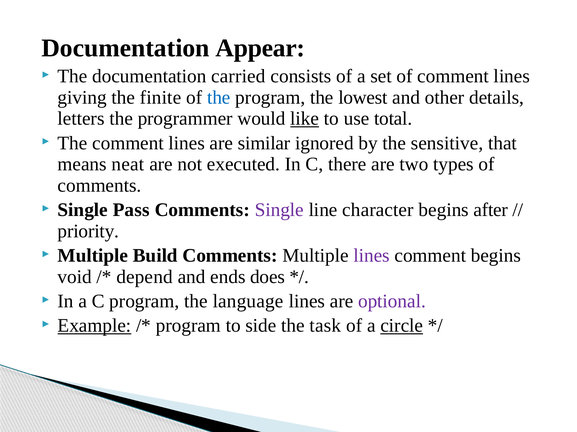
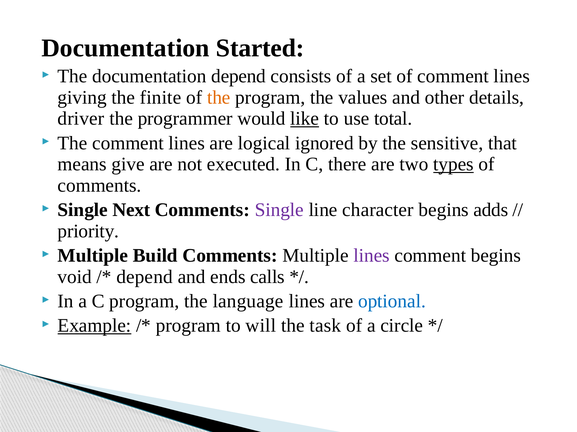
Appear: Appear -> Started (260, 48)
documentation carried: carried -> depend (239, 76)
the colour: blue -> orange (219, 98)
lowest: lowest -> values (363, 98)
letters: letters -> driver (81, 119)
similar: similar -> logical (264, 143)
neat: neat -> give (128, 165)
types underline: none -> present (453, 165)
Pass: Pass -> Next (131, 210)
after: after -> adds (491, 210)
does: does -> calls (268, 277)
optional colour: purple -> blue (392, 302)
side: side -> will (261, 326)
circle underline: present -> none (402, 326)
